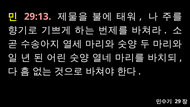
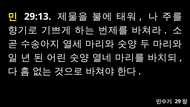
29:13 colour: pink -> white (38, 17)
